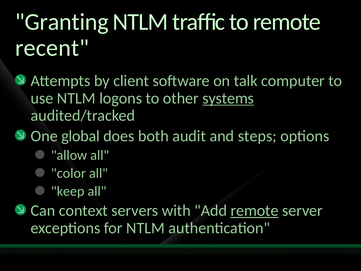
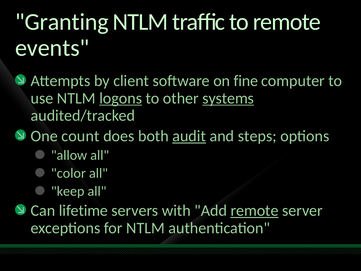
recent: recent -> events (52, 48)
talk: talk -> fine (246, 81)
logons underline: none -> present (121, 98)
global: global -> count (80, 136)
audit underline: none -> present (189, 136)
context: context -> lifetime (83, 210)
